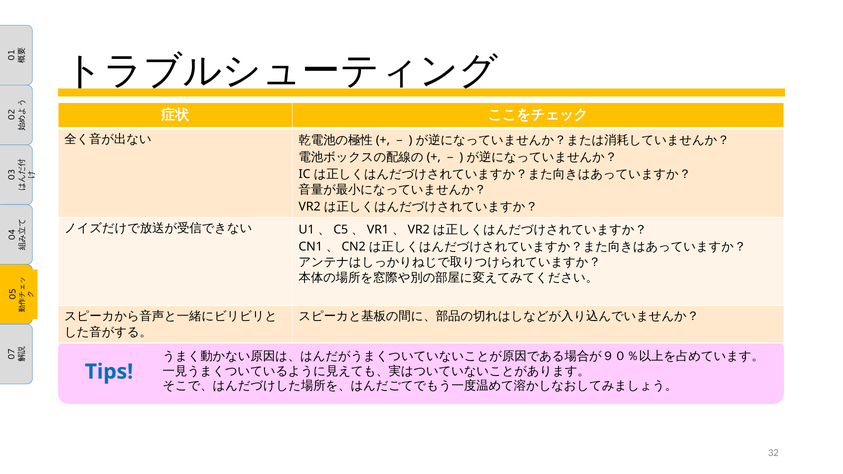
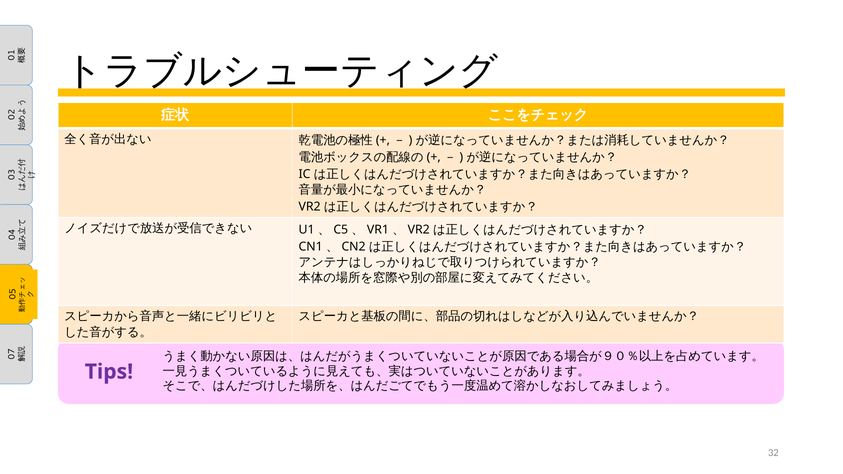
Tips colour: blue -> purple (109, 372)
